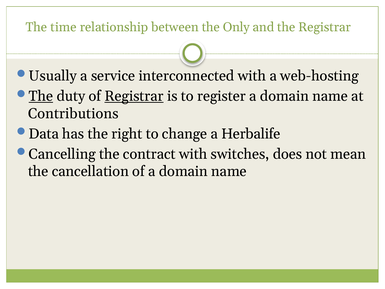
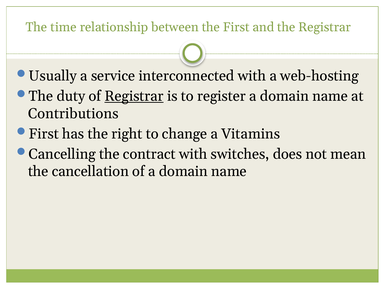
the Only: Only -> First (236, 27)
The underline: present -> none (41, 96)
Data: Data -> First (44, 134)
Herbalife: Herbalife -> Vitamins (251, 134)
